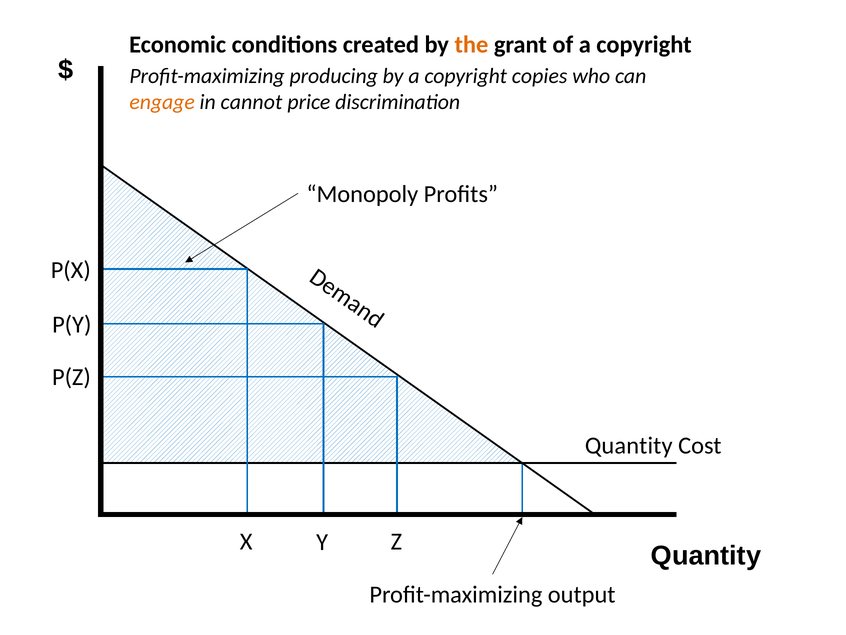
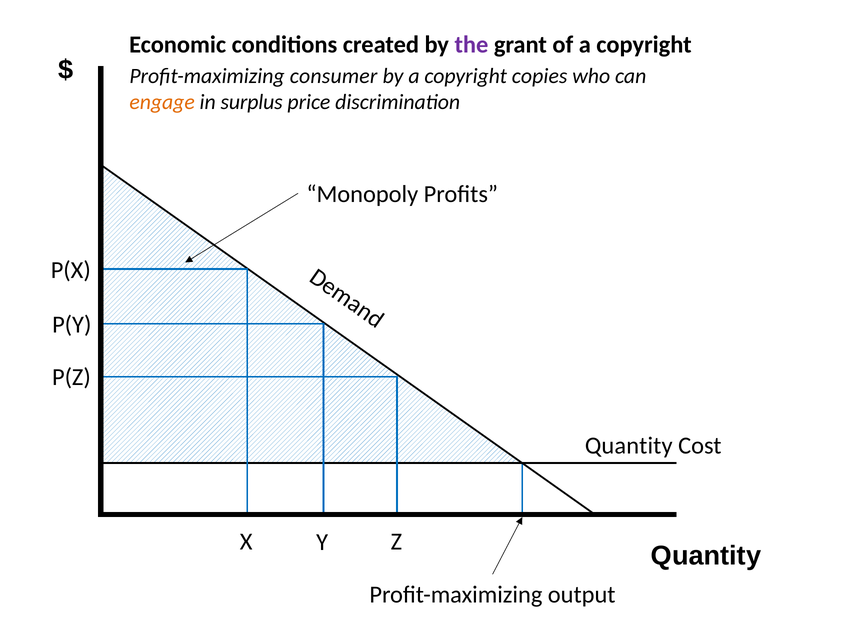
the colour: orange -> purple (471, 45)
producing: producing -> consumer (334, 76)
cannot: cannot -> surplus (252, 102)
